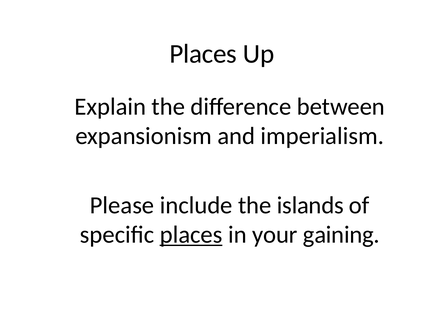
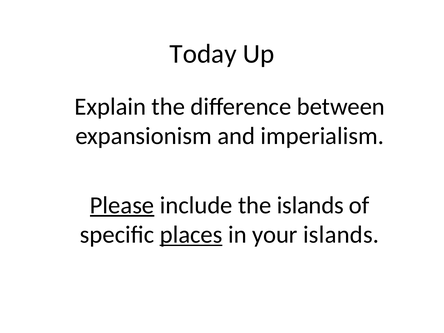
Places: Places -> Today (203, 54)
Please underline: none -> present (122, 205)
your gaining: gaining -> islands (341, 235)
